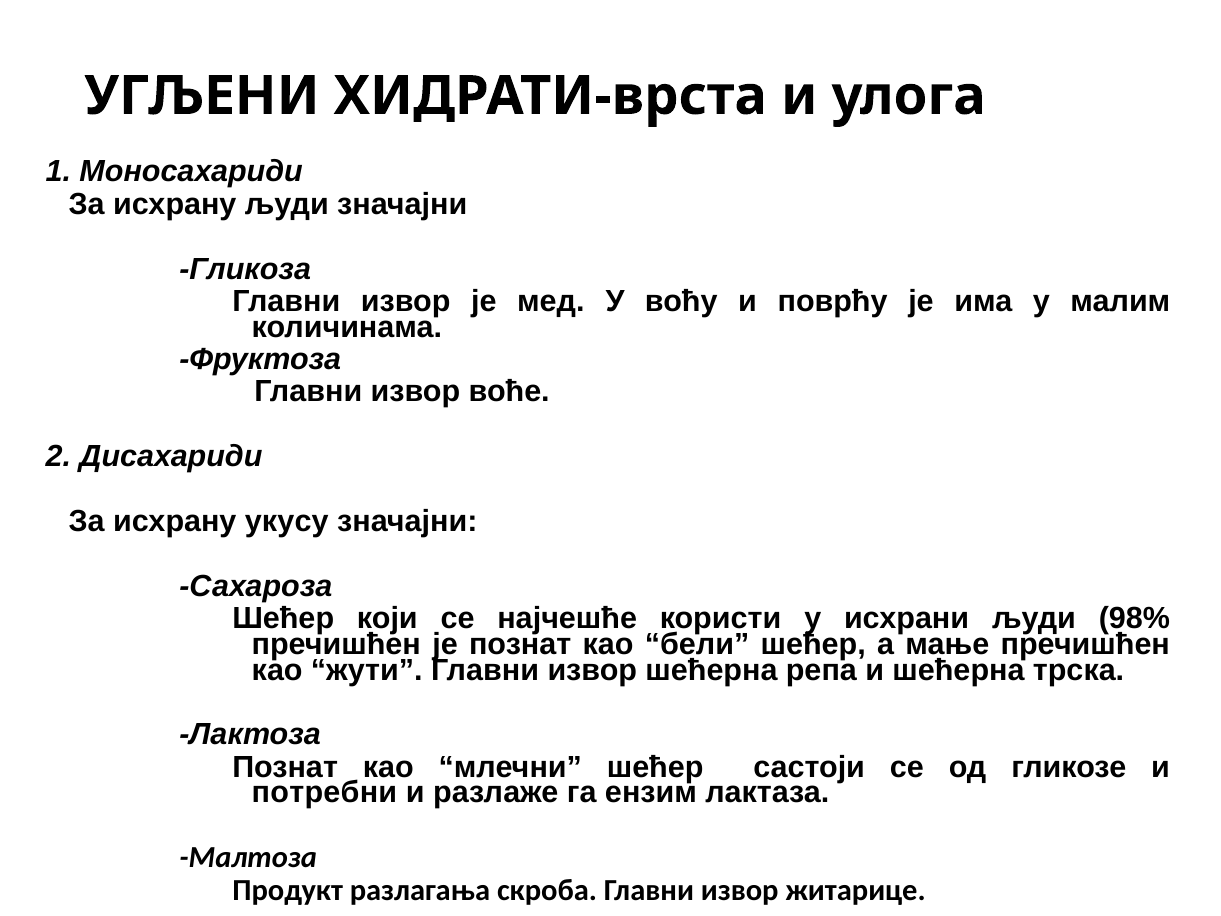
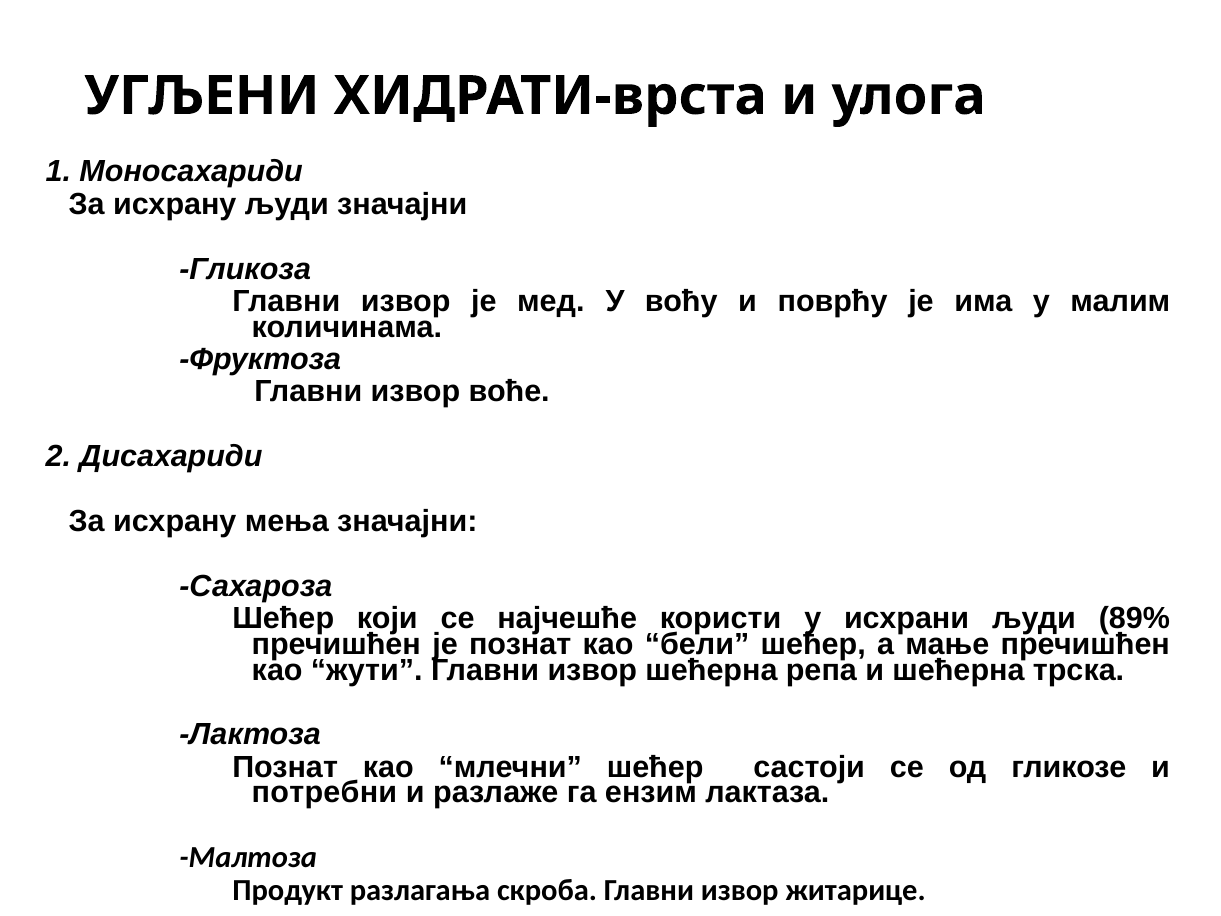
укусу: укусу -> мења (287, 521)
98%: 98% -> 89% (1134, 619)
